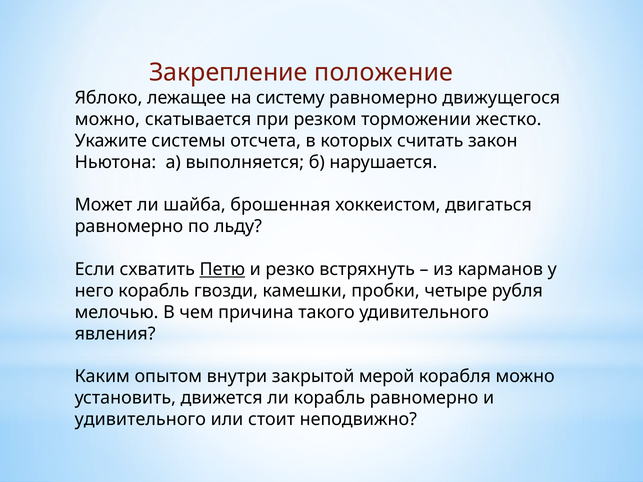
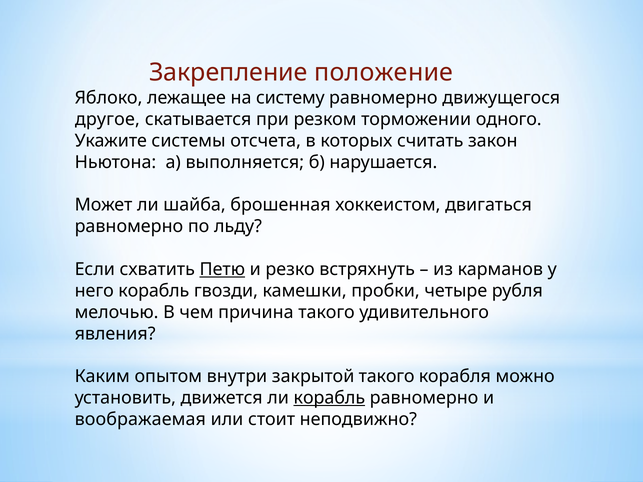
можно: можно -> другое (107, 119)
жестко: жестко -> одного (509, 119)
закрытой мерой: мерой -> такого (387, 377)
корабль underline: none -> present (329, 398)
удивительного: удивительного -> воображаемая (140, 420)
